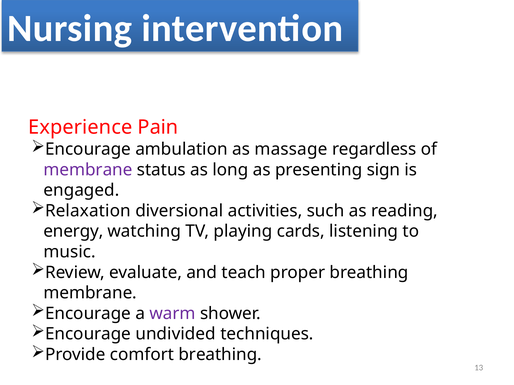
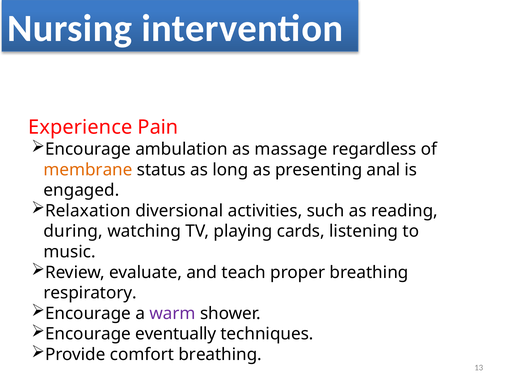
membrane colour: purple -> orange (88, 170)
sign: sign -> anal (383, 170)
energy: energy -> during (73, 232)
membrane: membrane -> respiratory (90, 293)
undivided: undivided -> eventually (176, 334)
